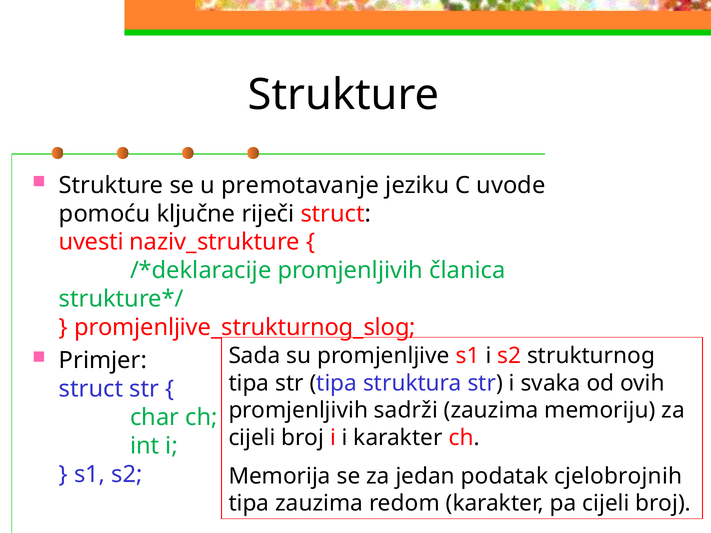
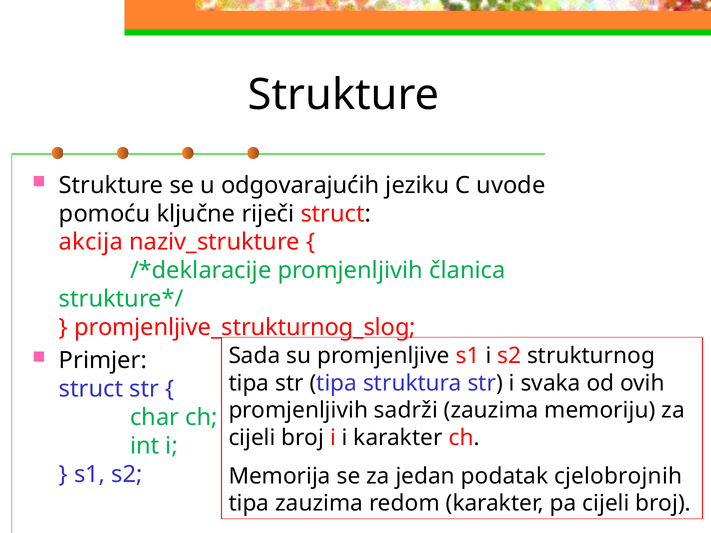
premotavanje: premotavanje -> odgovarajućih (300, 185)
uvesti: uvesti -> akcija (91, 242)
